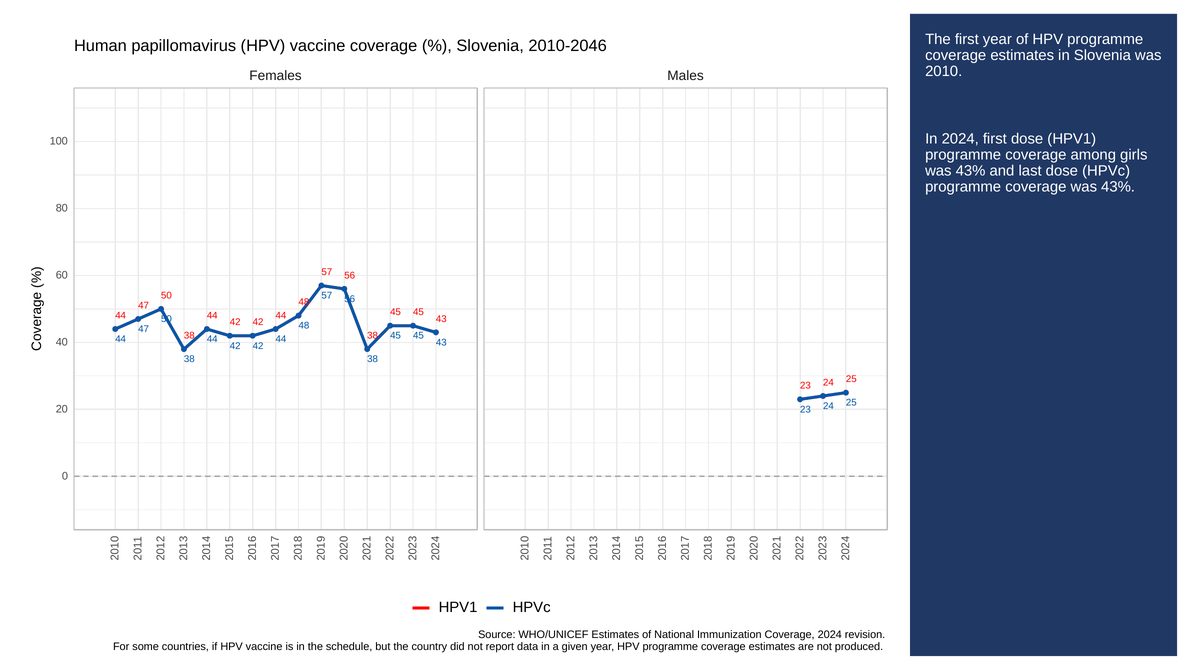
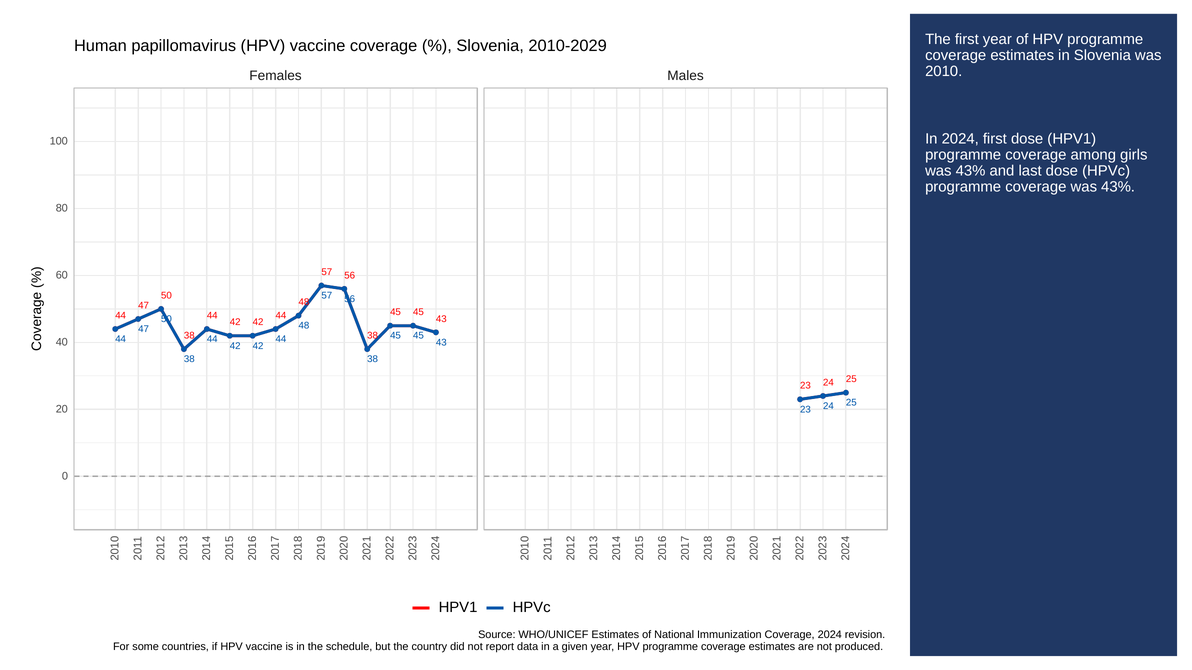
2010-2046: 2010-2046 -> 2010-2029 (568, 46)
